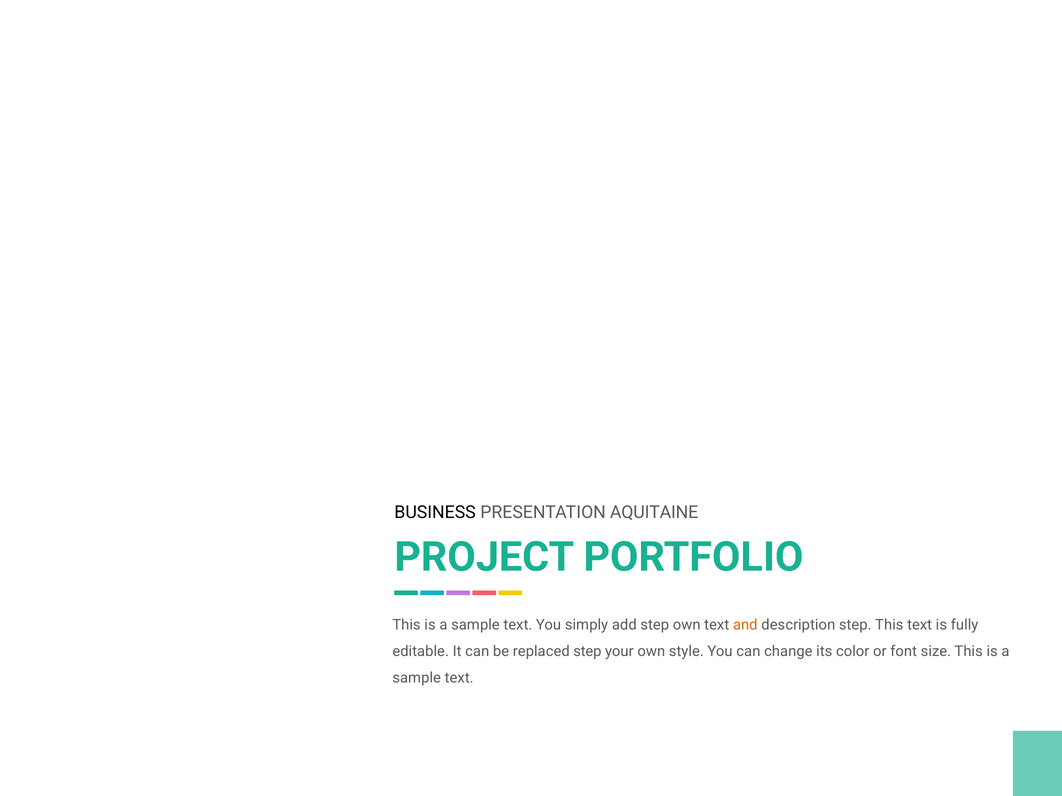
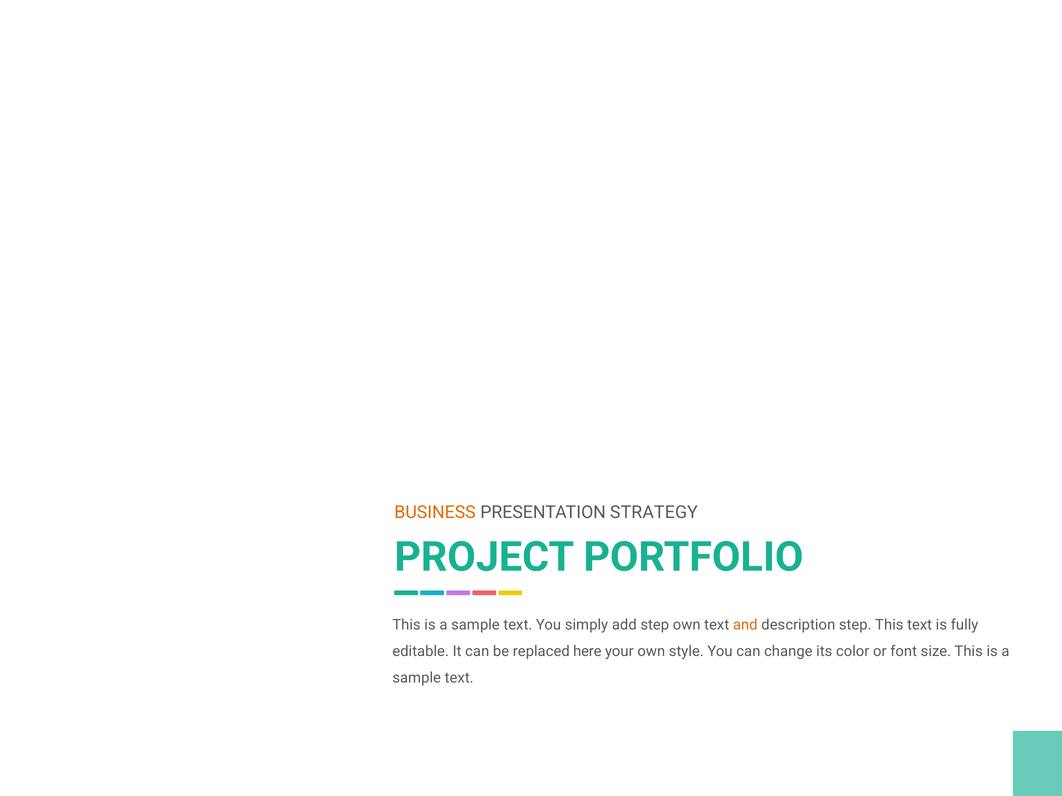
BUSINESS colour: black -> orange (435, 513)
AQUITAINE: AQUITAINE -> STRATEGY (654, 513)
replaced step: step -> here (587, 652)
